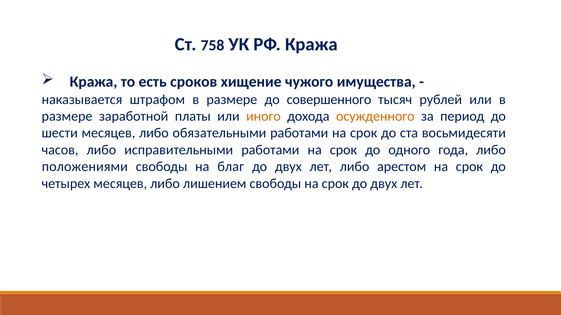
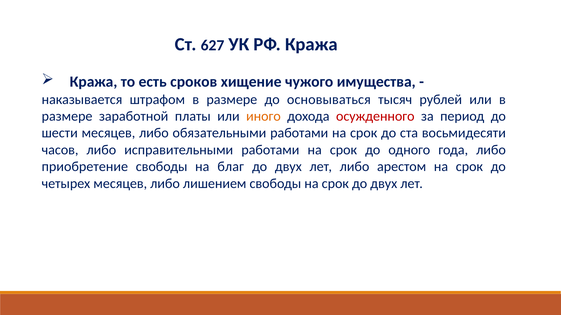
758: 758 -> 627 (213, 45)
совершенного: совершенного -> основываться (329, 100)
осужденного colour: orange -> red (375, 116)
положениями: положениями -> приобретение (85, 167)
